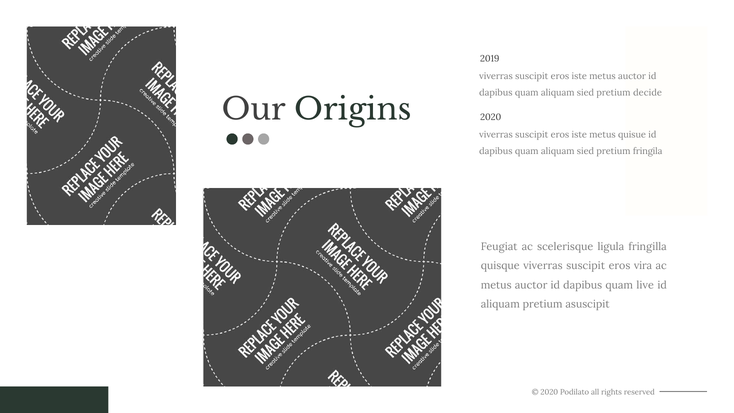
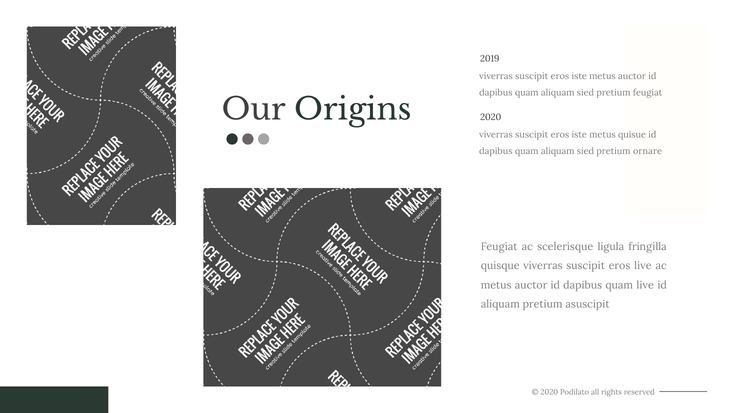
decide: decide -> feugiat (648, 93)
fringila: fringila -> ornare (648, 151)
vira: vira -> live (643, 266)
